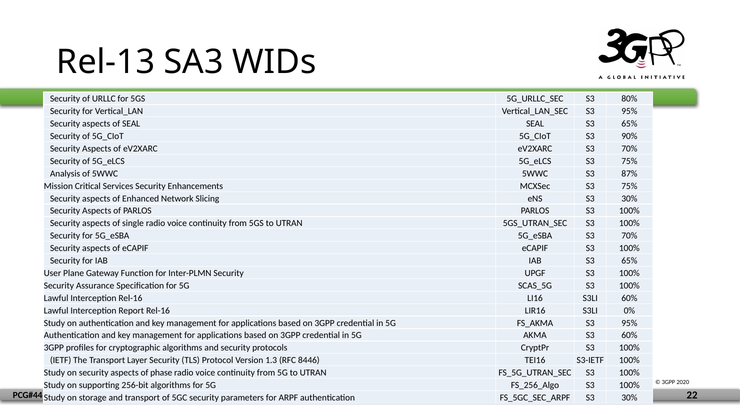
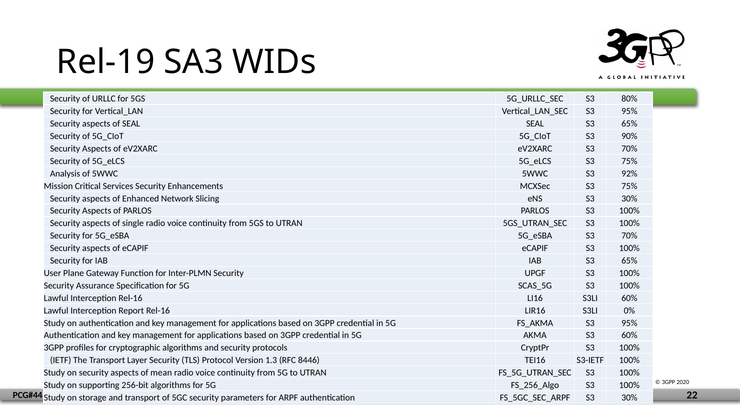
Rel-13: Rel-13 -> Rel-19 (106, 62)
87%: 87% -> 92% (629, 174)
phase: phase -> mean (161, 373)
